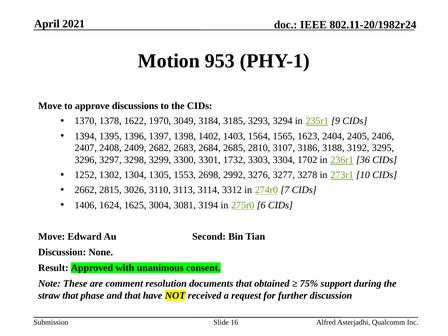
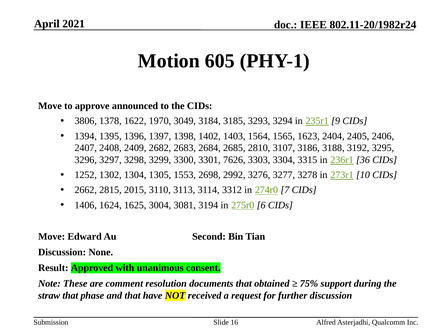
953: 953 -> 605 (220, 61)
discussions: discussions -> announced (135, 106)
1370: 1370 -> 3806 (86, 121)
1732: 1732 -> 7626 (234, 160)
1702: 1702 -> 3315 (307, 160)
3026: 3026 -> 2015 (135, 190)
